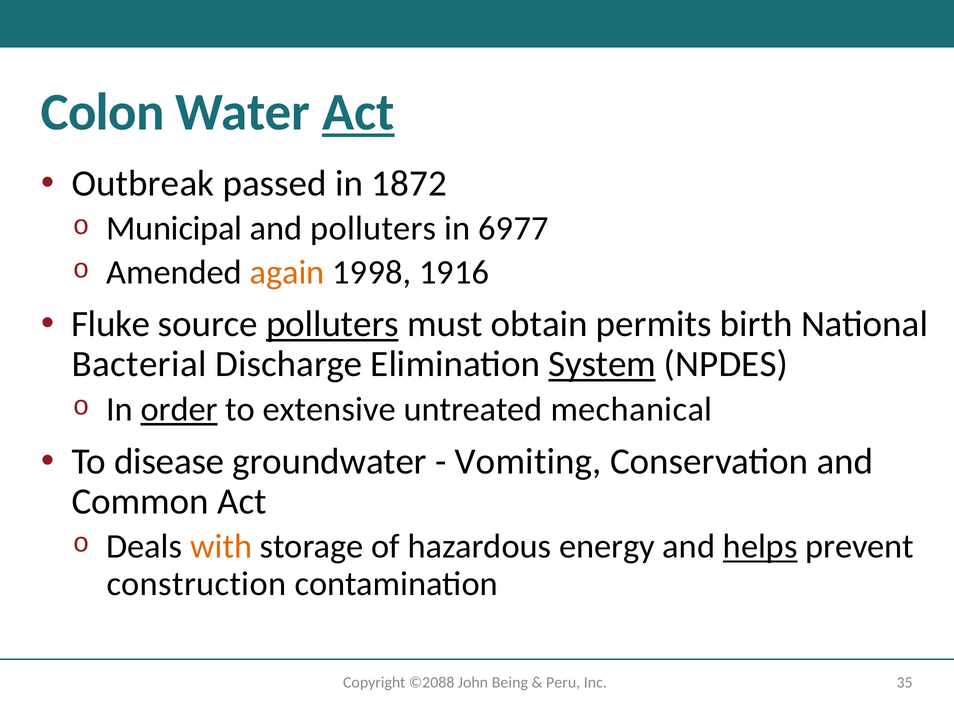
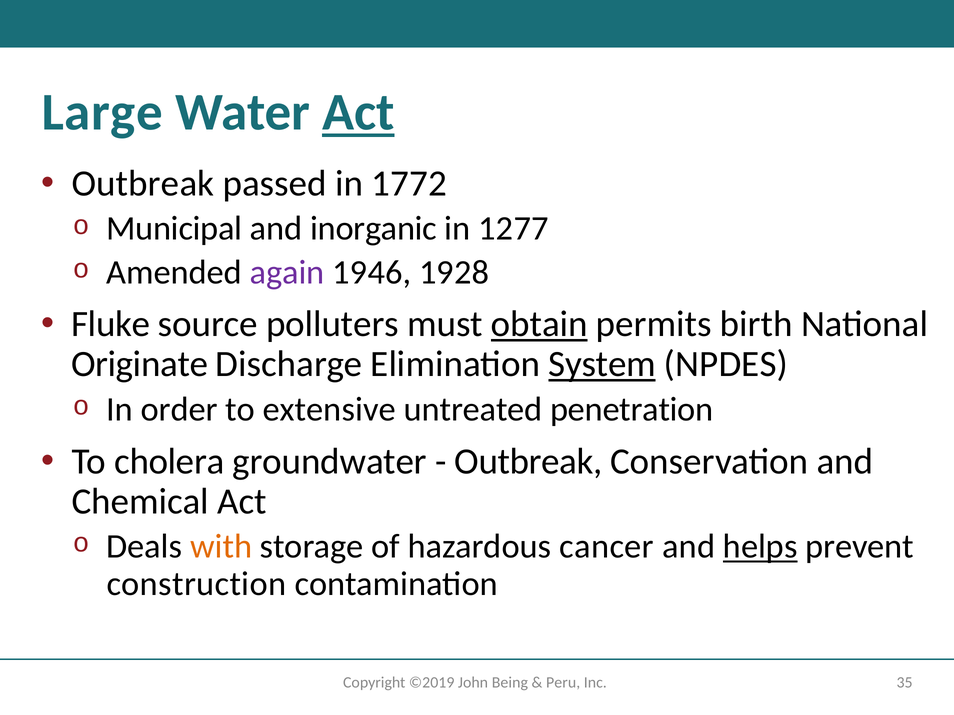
Colon: Colon -> Large (102, 113)
18: 18 -> 17 (390, 184)
and polluters: polluters -> inorganic (374, 229)
69: 69 -> 12 (496, 229)
again colour: orange -> purple (287, 273)
98: 98 -> 46 (389, 273)
16: 16 -> 28 (472, 273)
polluters underline: present -> none (332, 324)
obtain underline: none -> present (539, 324)
Bacterial: Bacterial -> Originate (140, 365)
order underline: present -> none (179, 410)
mechanical: mechanical -> penetration (632, 410)
disease: disease -> cholera (169, 462)
Vomiting: Vomiting -> Outbreak (528, 462)
Common: Common -> Chemical (140, 502)
energy: energy -> cancer (607, 547)
©2088: ©2088 -> ©2019 (432, 683)
